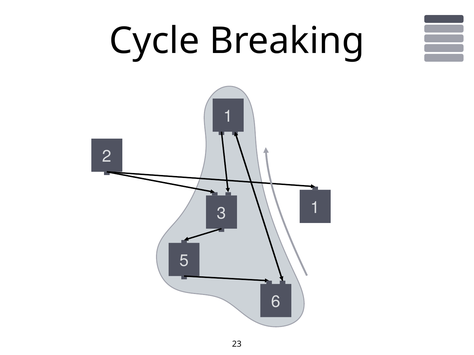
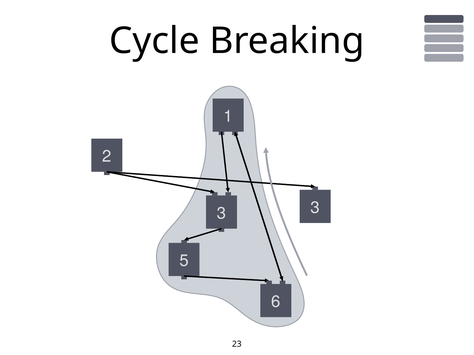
3 1: 1 -> 3 (315, 208)
